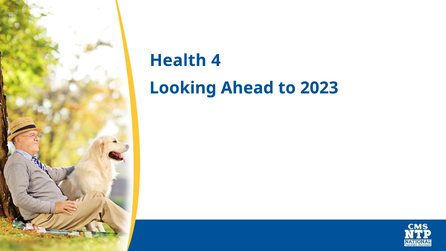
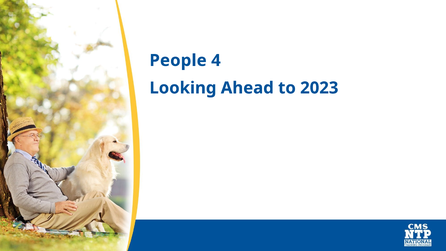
Health: Health -> People (178, 60)
